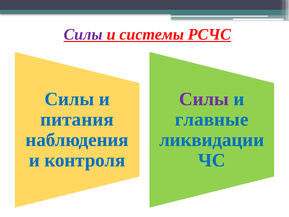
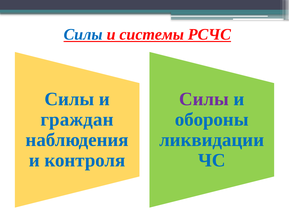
Силы colour: purple -> blue (83, 34)
питания: питания -> граждан (77, 119)
главные: главные -> обороны (212, 119)
